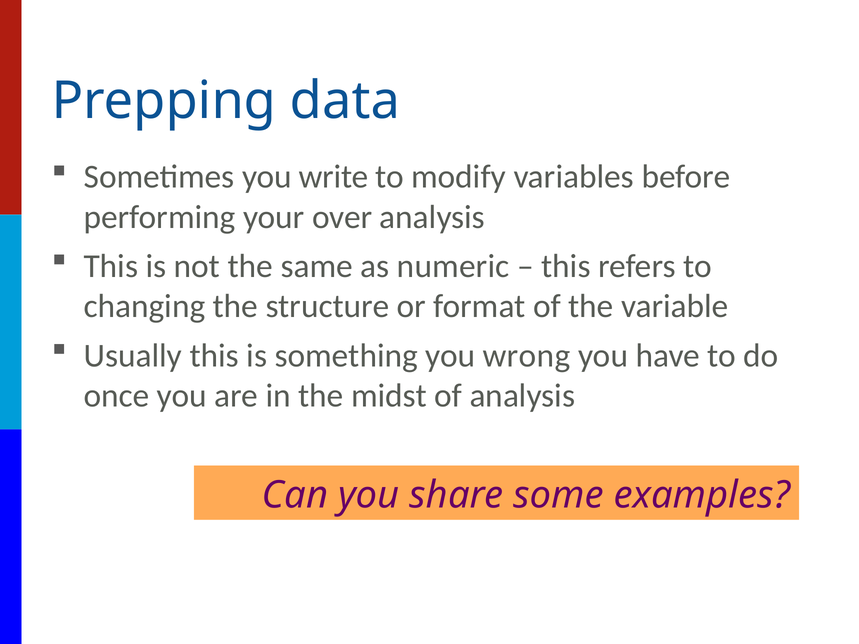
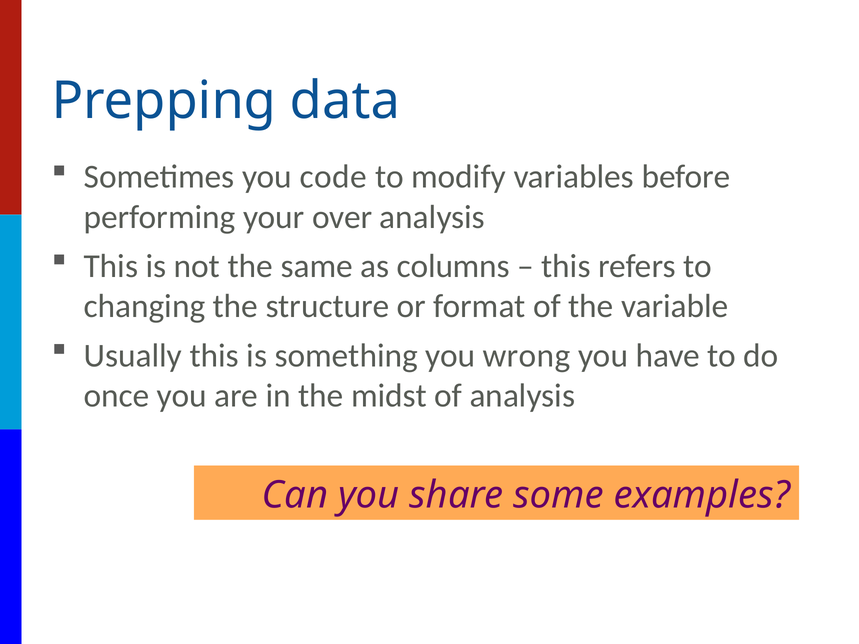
write: write -> code (333, 177)
numeric: numeric -> columns (453, 266)
